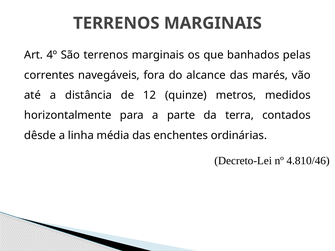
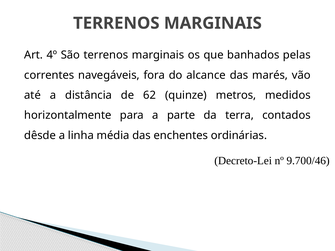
12: 12 -> 62 (150, 95)
4.810/46: 4.810/46 -> 9.700/46 (308, 161)
